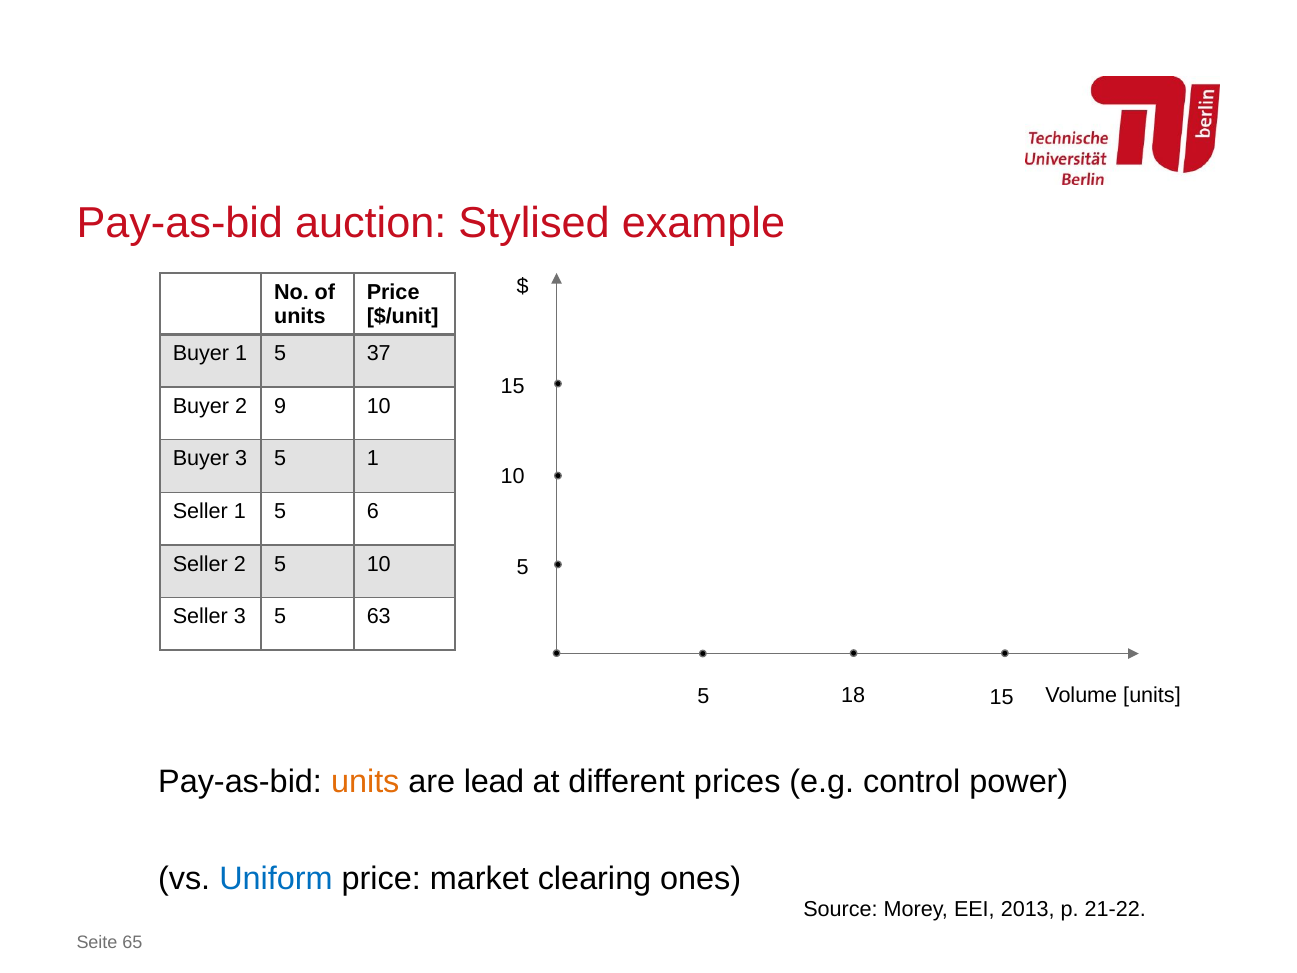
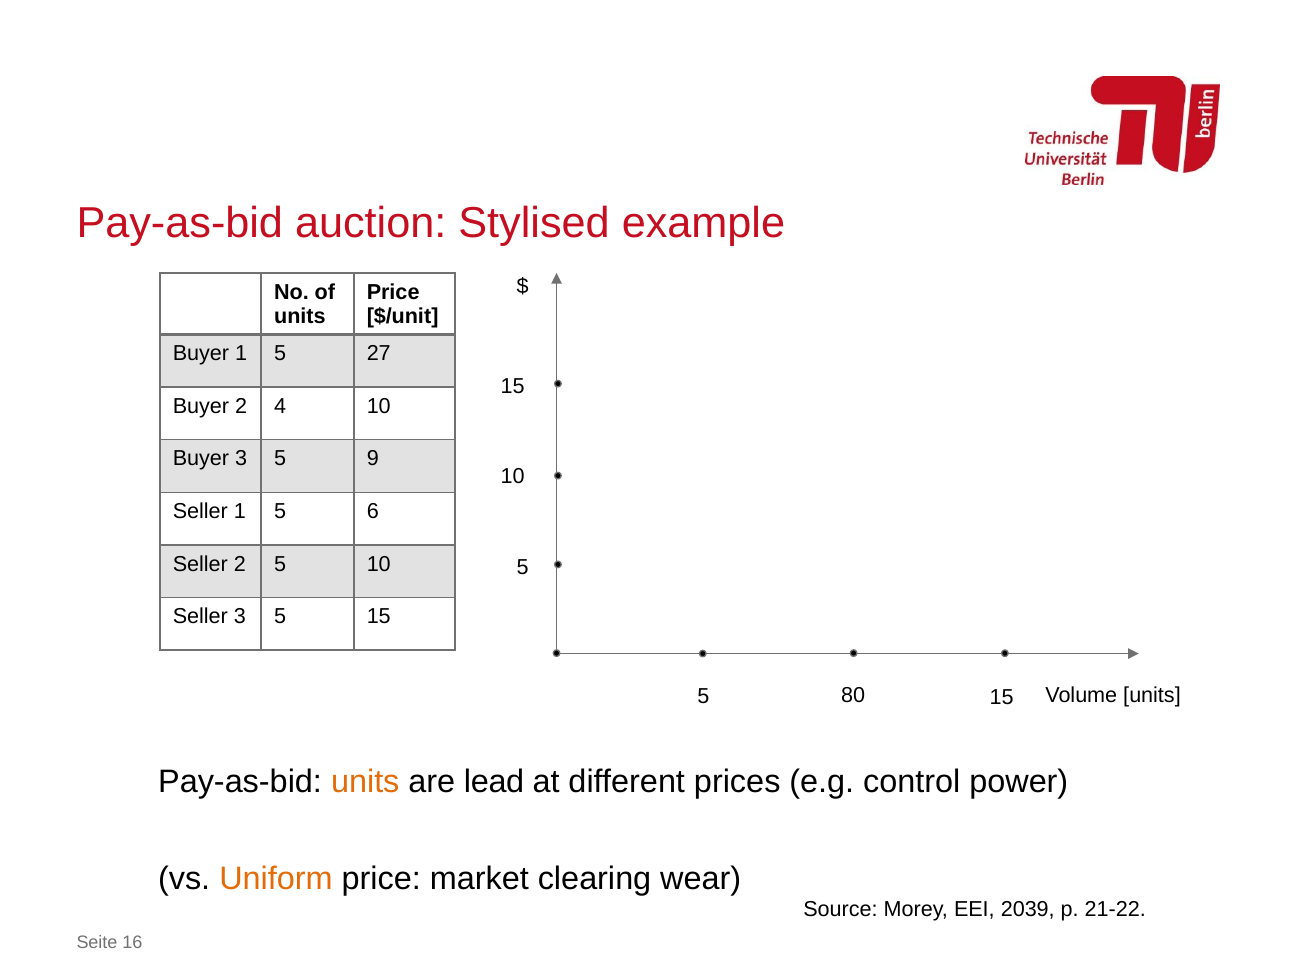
37: 37 -> 27 (379, 353)
9: 9 -> 4 (280, 406)
5 1: 1 -> 9 (373, 459)
5 63: 63 -> 15 (379, 616)
18: 18 -> 80 (853, 696)
Uniform colour: blue -> orange (276, 879)
ones: ones -> wear (701, 879)
2013: 2013 -> 2039 (1028, 909)
65: 65 -> 16 (132, 942)
